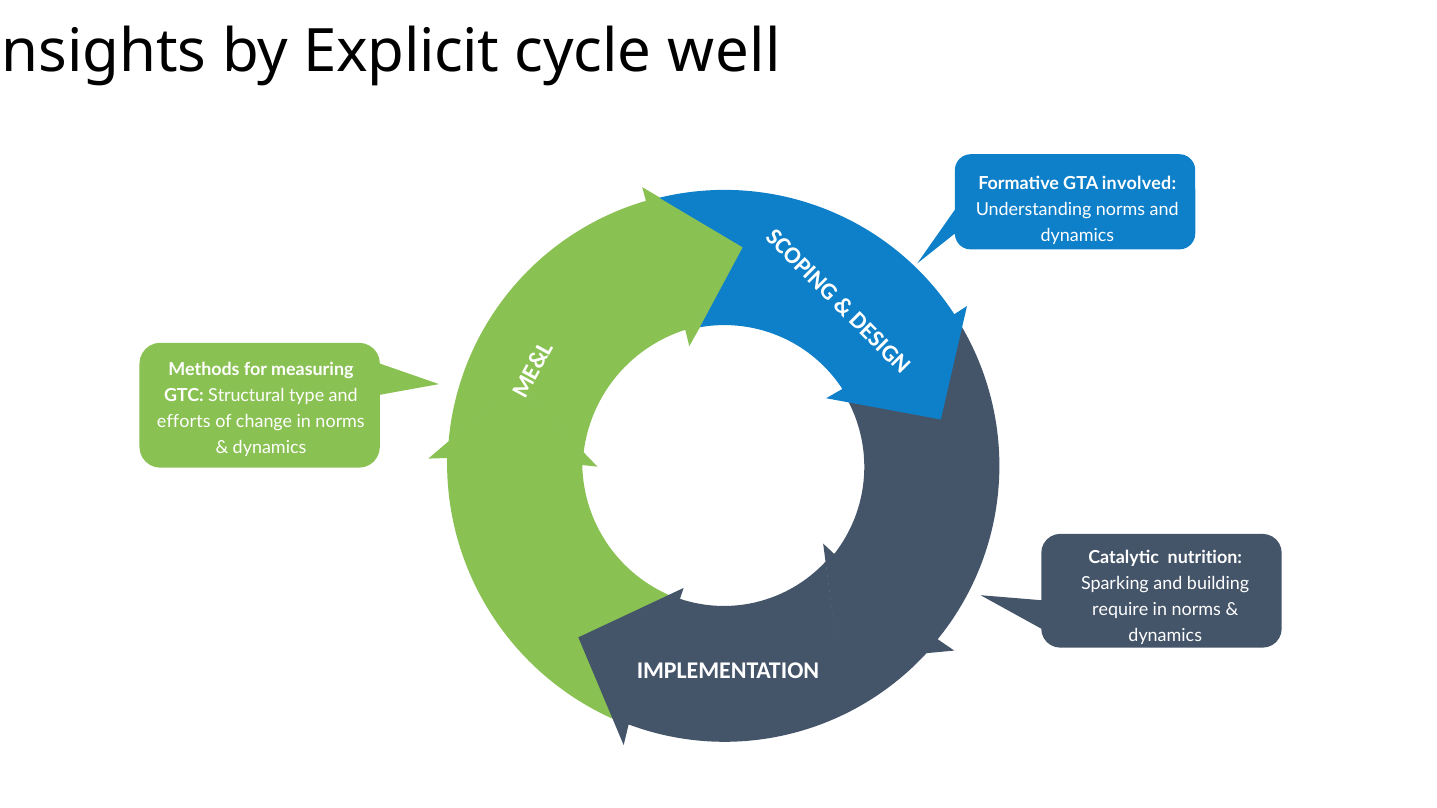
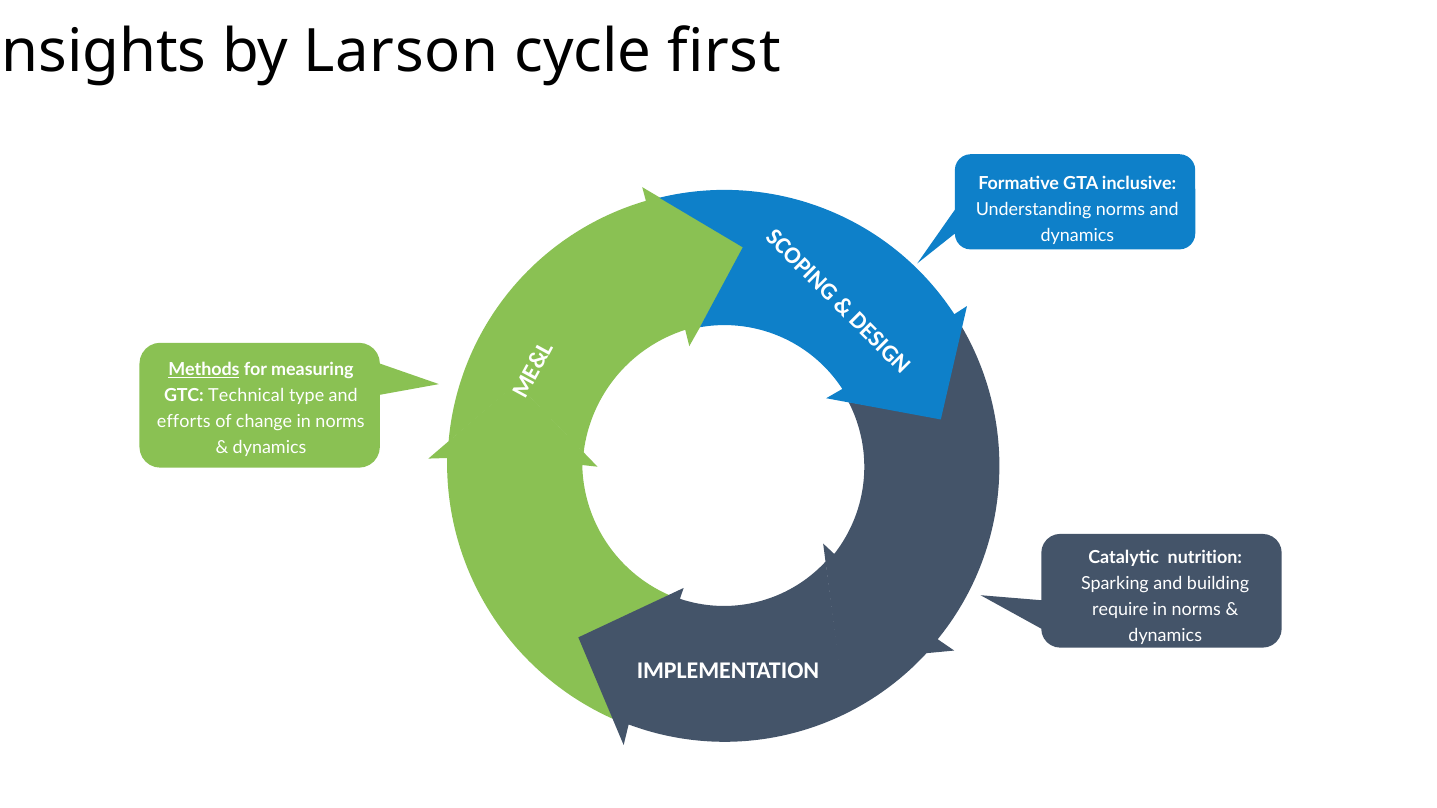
Explicit: Explicit -> Larson (401, 52)
well: well -> first (724, 52)
involved: involved -> inclusive (1139, 183)
Methods underline: none -> present (204, 370)
Structural: Structural -> Technical (246, 396)
